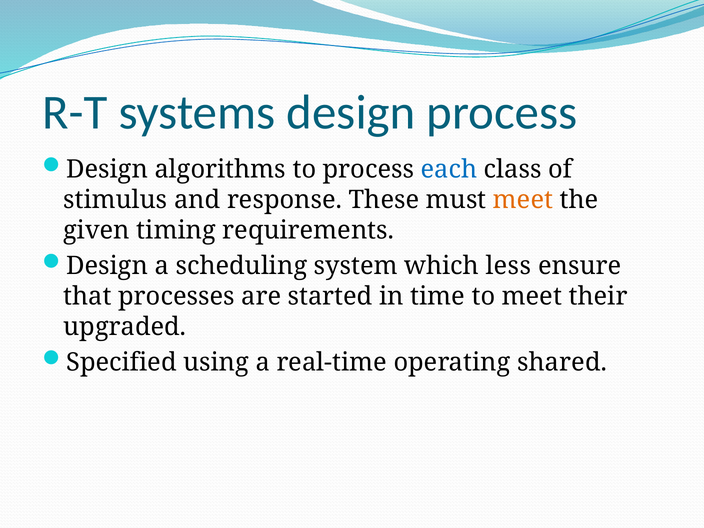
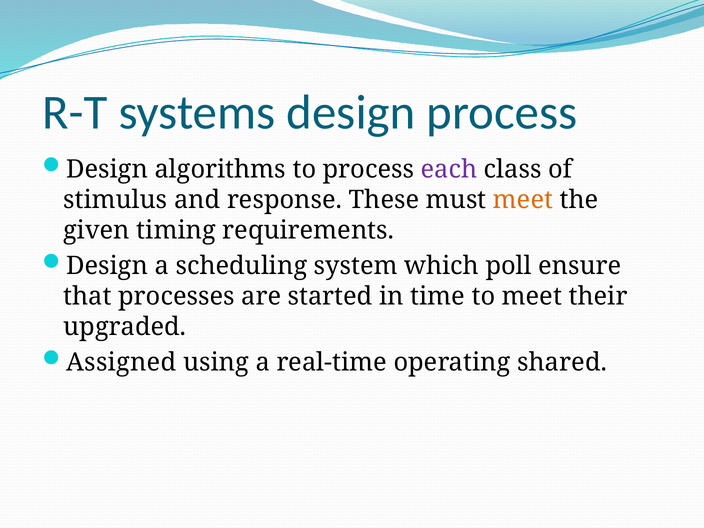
each colour: blue -> purple (449, 169)
less: less -> poll (509, 266)
Specified: Specified -> Assigned (121, 363)
